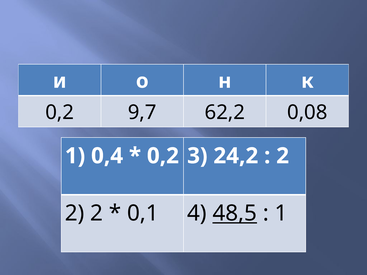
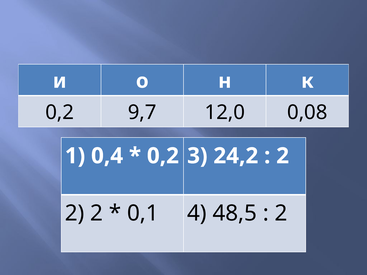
62,2: 62,2 -> 12,0 (225, 113)
48,5 underline: present -> none (235, 213)
1: 1 -> 2 (281, 213)
